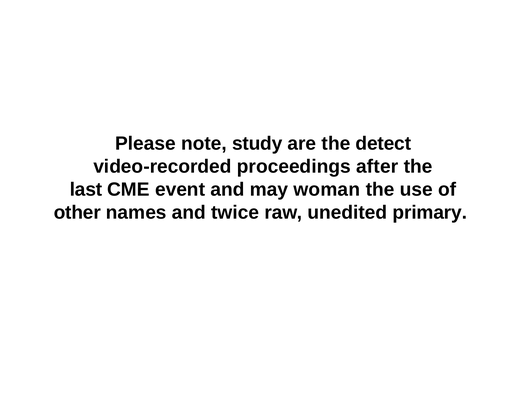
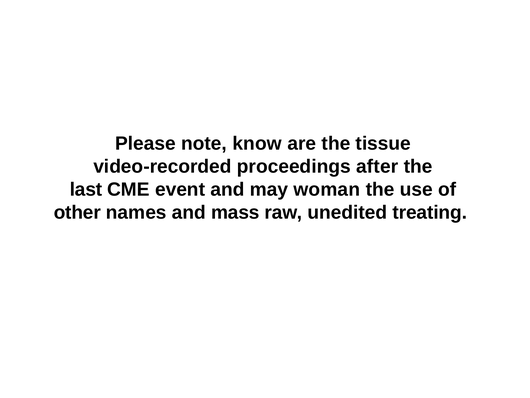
study: study -> know (257, 143)
detect: detect -> tissue (383, 143)
twice: twice -> mass (235, 212)
primary: primary -> treating (430, 212)
